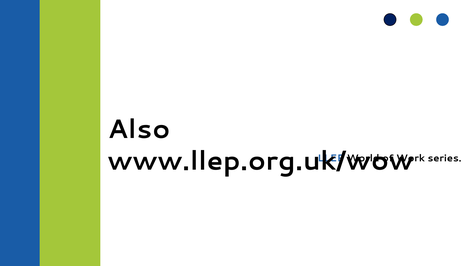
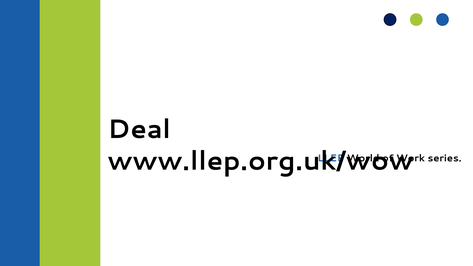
Also: Also -> Deal (139, 129)
